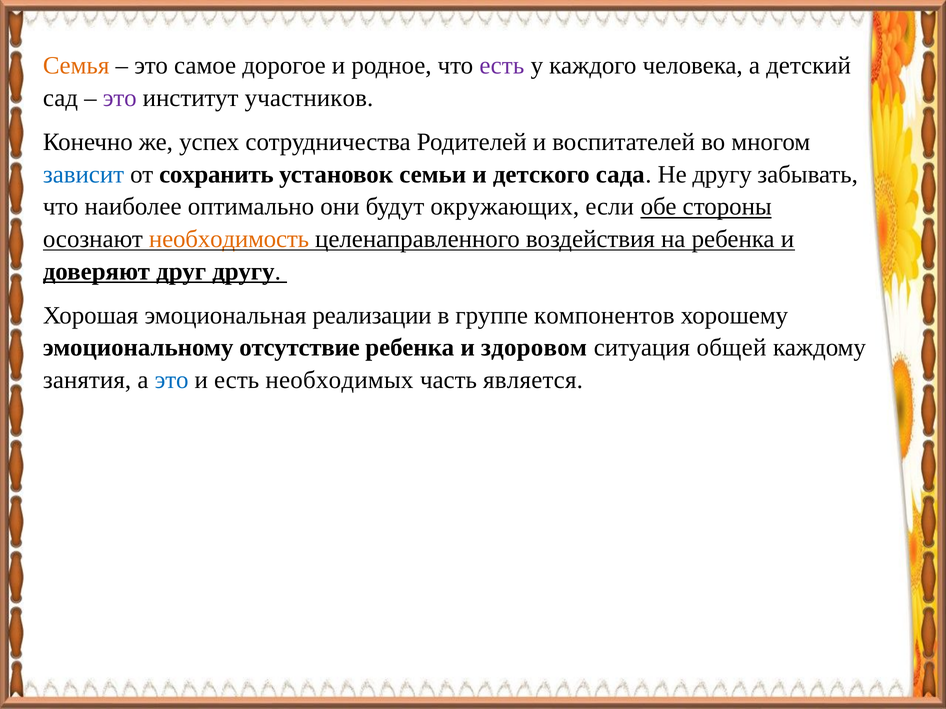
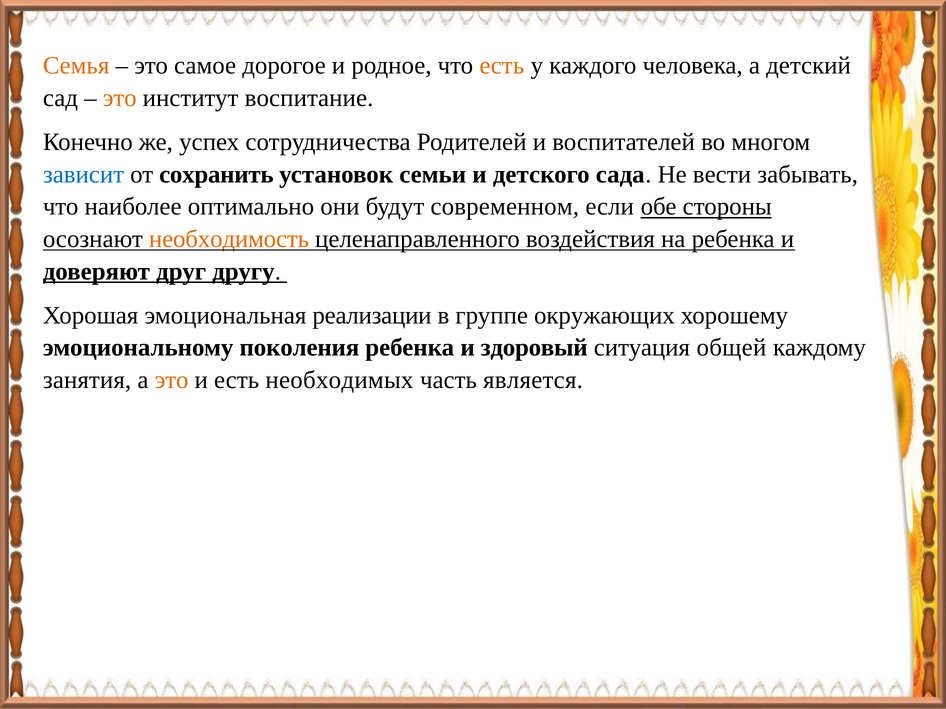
есть colour: purple -> orange (502, 66)
это colour: purple -> orange (120, 98)
участников: участников -> воспитание (309, 98)
Не другу: другу -> вести (722, 174)
окружающих: окружающих -> современном (505, 207)
компонентов: компонентов -> окружающих (604, 316)
отсутствие: отсутствие -> поколения (299, 348)
здоровом: здоровом -> здоровый (534, 348)
это colour: blue -> orange (172, 380)
